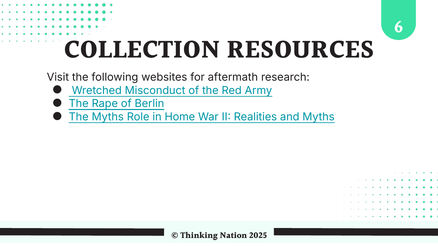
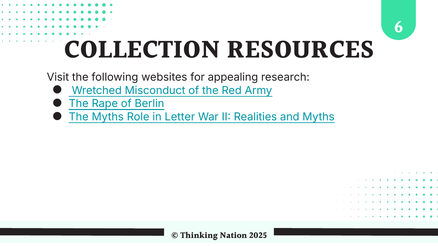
aftermath: aftermath -> appealing (233, 77)
Home: Home -> Letter (180, 117)
